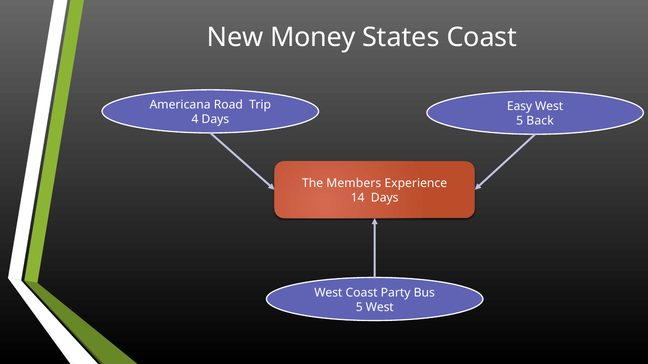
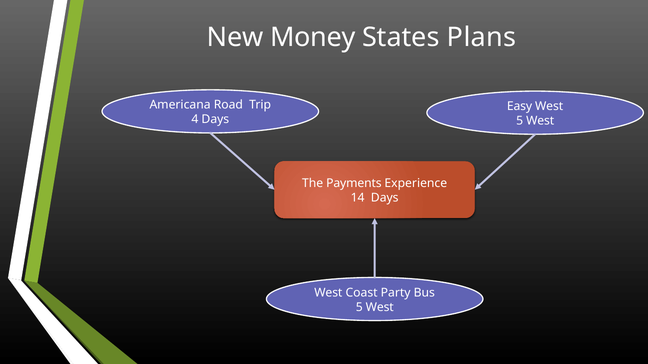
States Coast: Coast -> Plans (481, 38)
Back: Back -> West (540, 121)
Members: Members -> Payments (354, 183)
